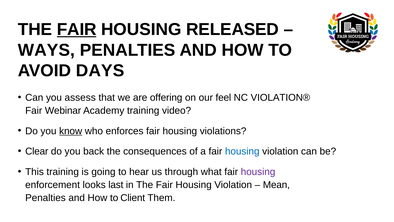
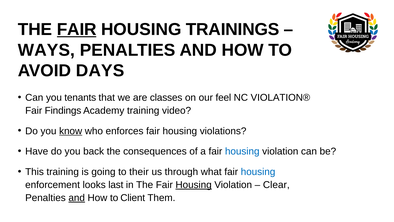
RELEASED: RELEASED -> TRAININGS (233, 29)
assess: assess -> tenants (80, 97)
offering: offering -> classes (166, 97)
Webinar: Webinar -> Findings (63, 110)
Clear: Clear -> Have (37, 151)
hear: hear -> their (139, 172)
housing colour: purple -> blue (258, 172)
Housing underline: none -> present (194, 185)
Mean: Mean -> Clear (276, 185)
and underline: none -> present (77, 198)
